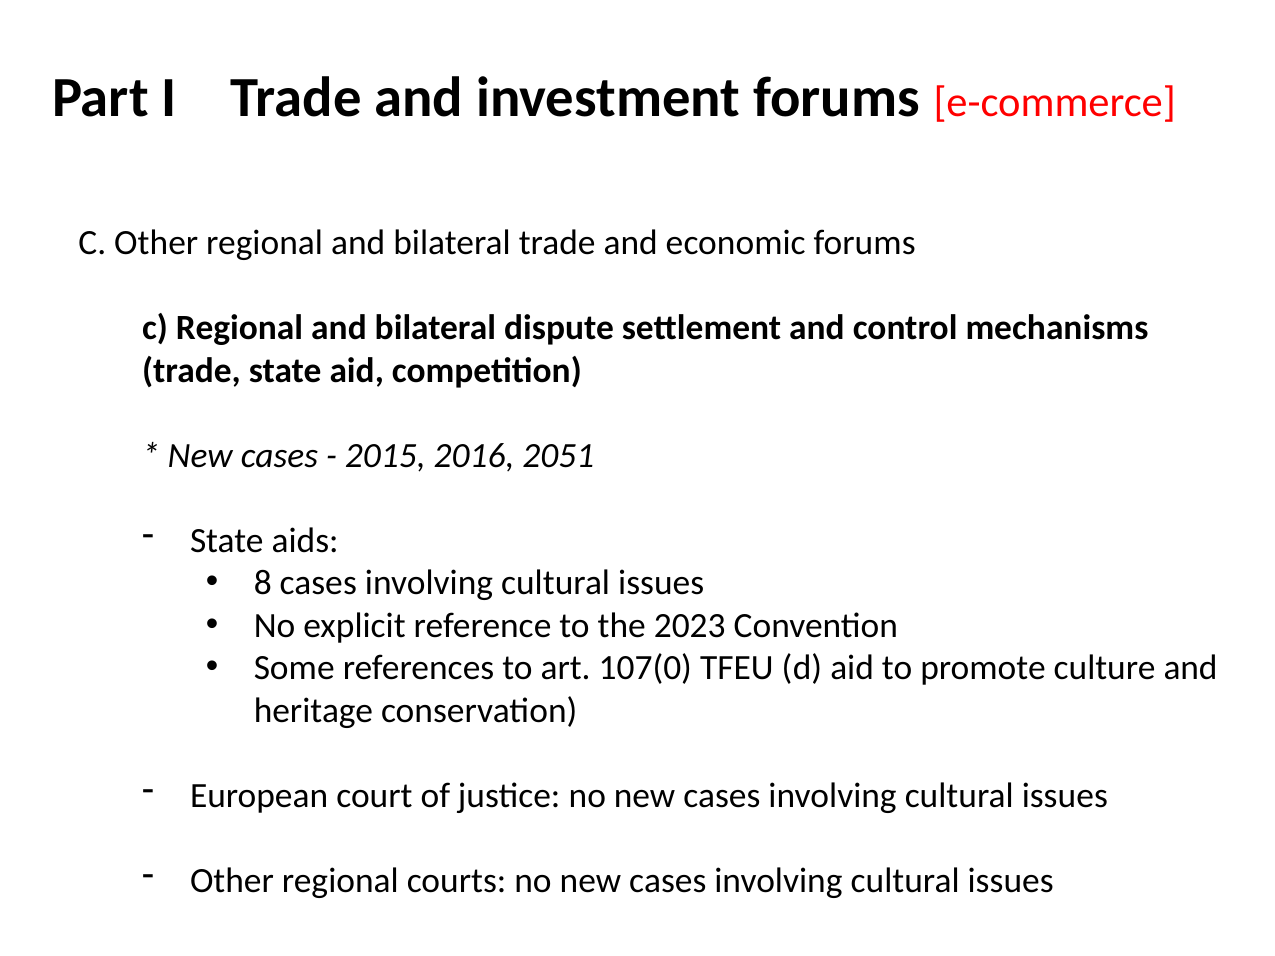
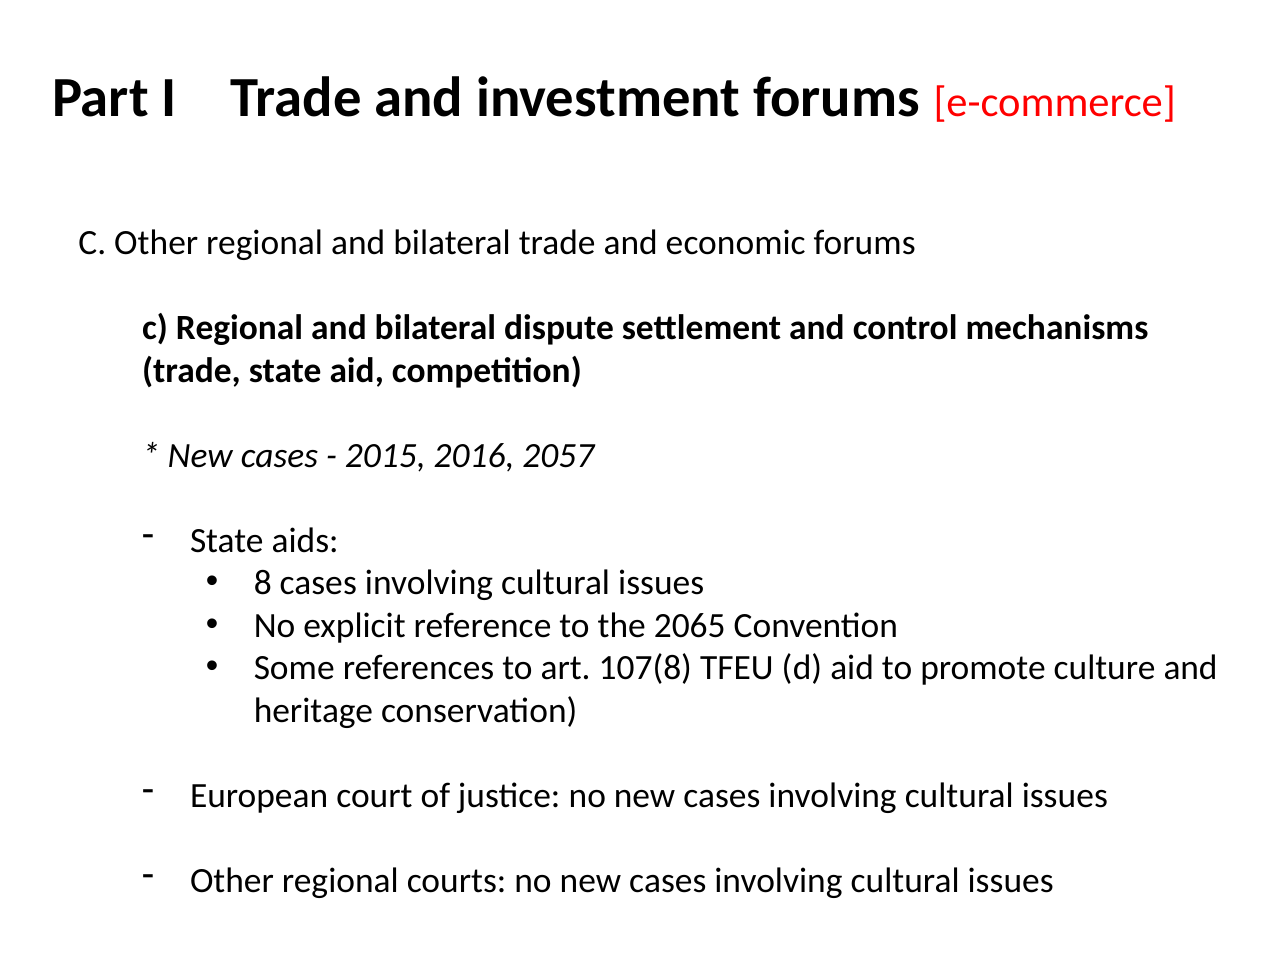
2051: 2051 -> 2057 (558, 456)
2023: 2023 -> 2065 (690, 626)
107(0: 107(0 -> 107(8 (645, 668)
